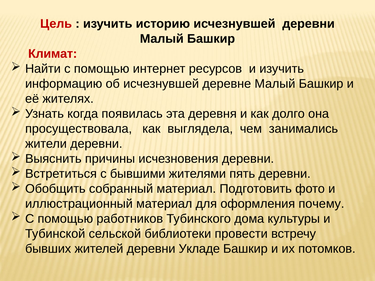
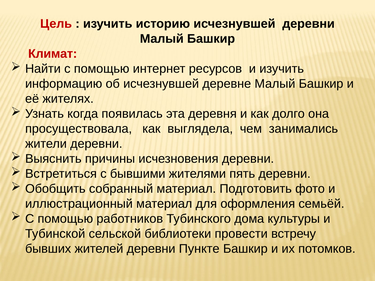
почему: почему -> семьёй (321, 204)
Укладе: Укладе -> Пункте (199, 249)
